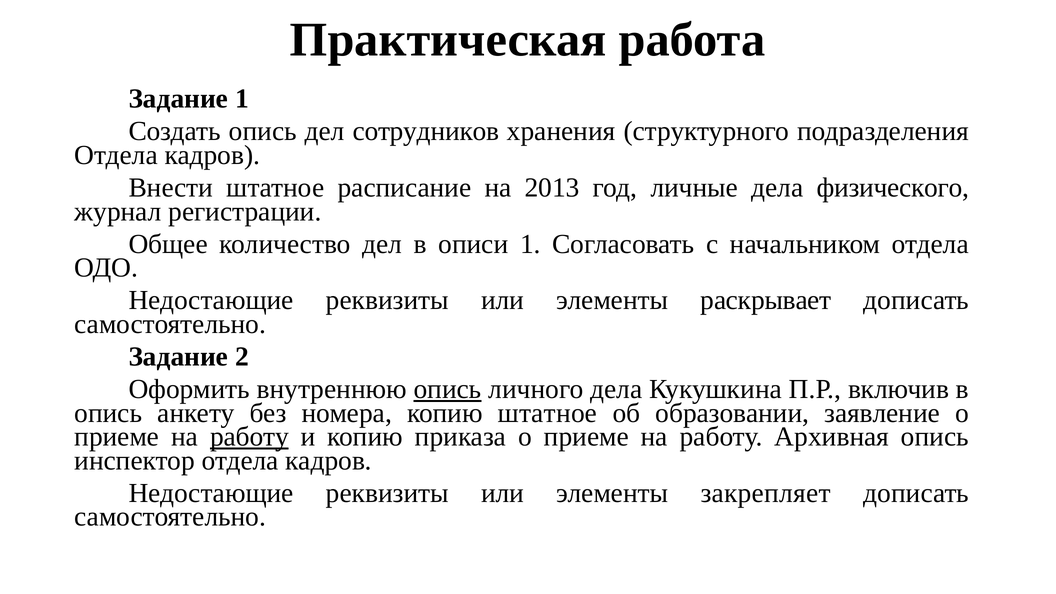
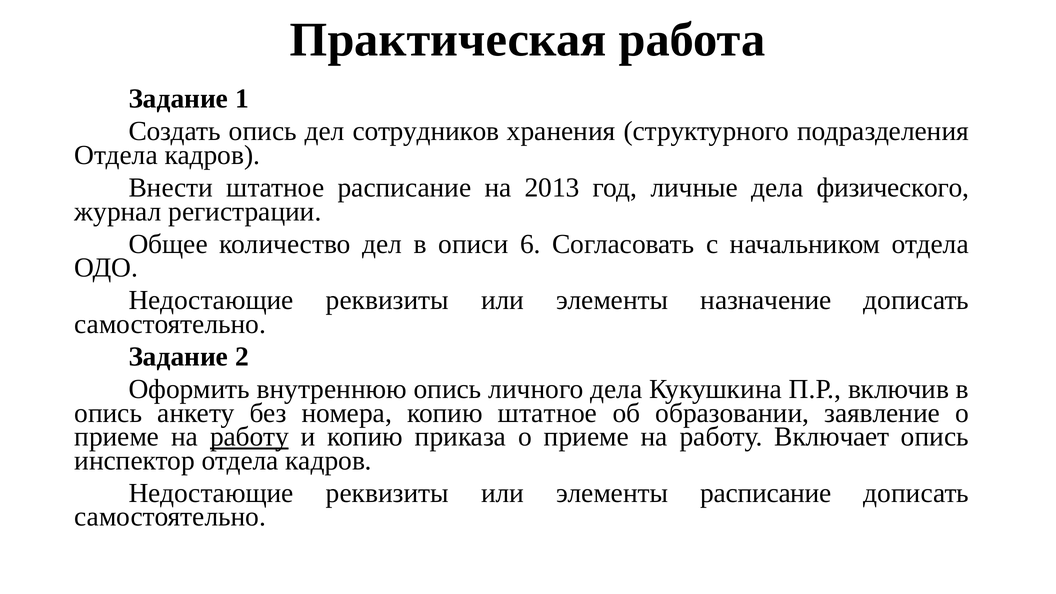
описи 1: 1 -> 6 (530, 244)
раскрывает: раскрывает -> назначение (766, 300)
опись underline: present -> none (448, 389)
Архивная: Архивная -> Включает (832, 437)
элементы закрепляет: закрепляет -> расписание (766, 493)
